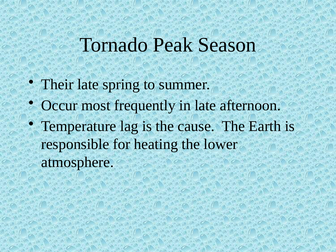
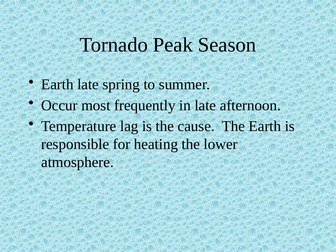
Their: Their -> Earth (57, 84)
